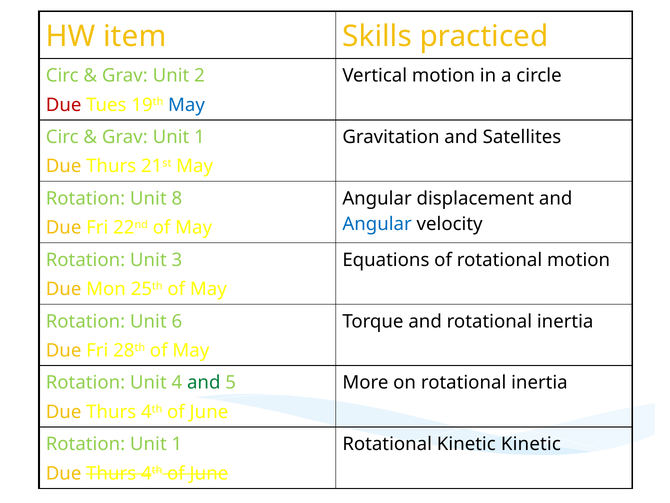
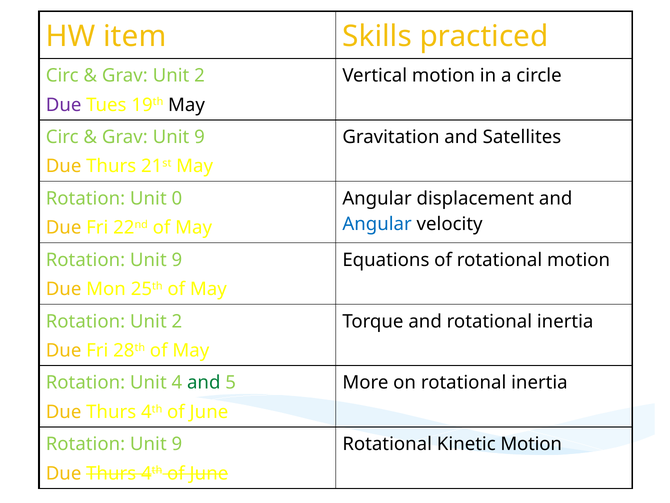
Due colour: red -> purple (64, 105)
May colour: blue -> black (186, 105)
Grav Unit 1: 1 -> 9 (200, 137)
8: 8 -> 0 (177, 198)
3: 3 -> 9 (177, 260)
Rotation Unit 6: 6 -> 2 (177, 321)
1: 1 -> 9 (177, 444)
Kinetic Kinetic: Kinetic -> Motion (531, 444)
